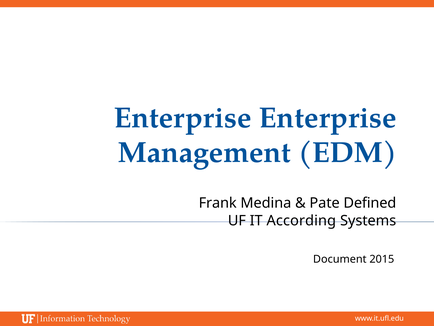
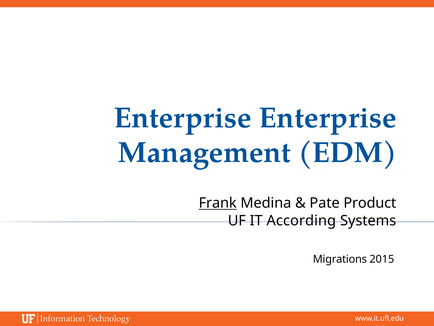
Frank underline: none -> present (218, 203)
Defined: Defined -> Product (370, 203)
Document: Document -> Migrations (340, 259)
